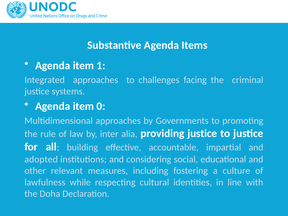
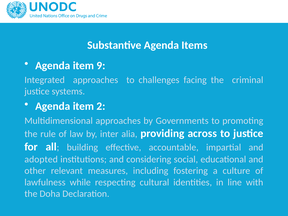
1: 1 -> 9 (101, 66)
0: 0 -> 2 (101, 106)
providing justice: justice -> across (202, 133)
